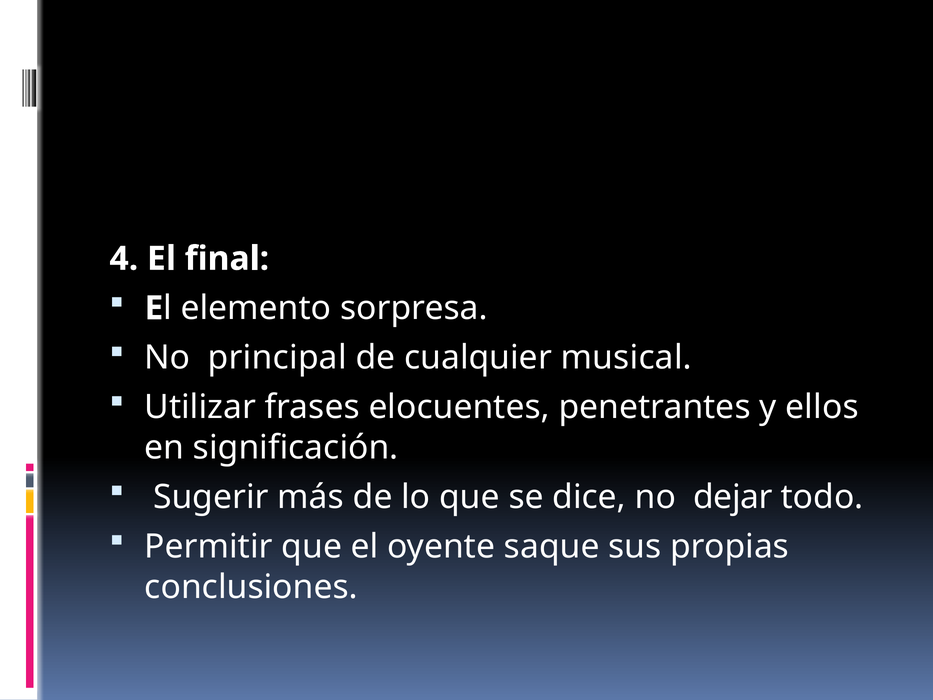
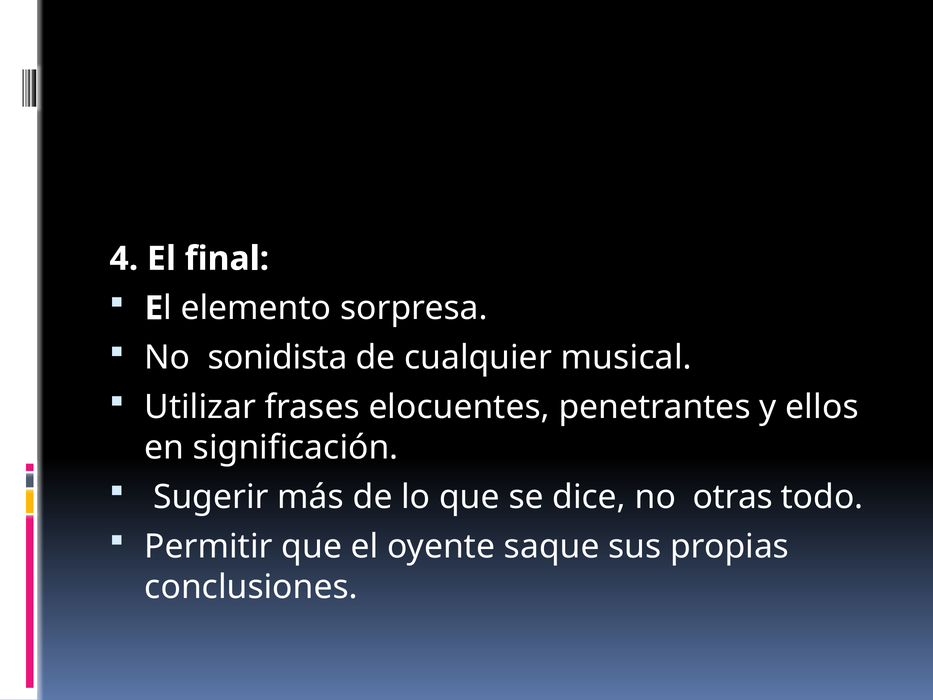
principal: principal -> sonidista (278, 358)
dejar: dejar -> otras (733, 497)
